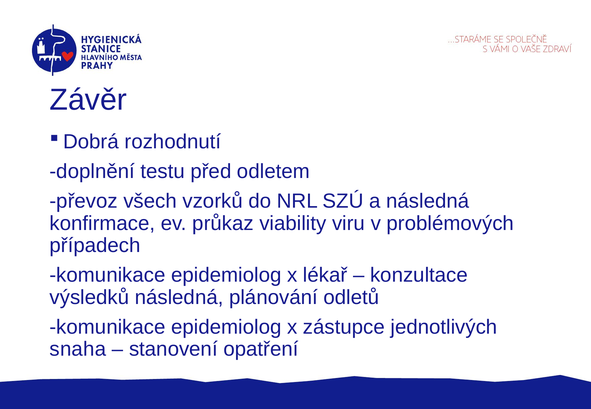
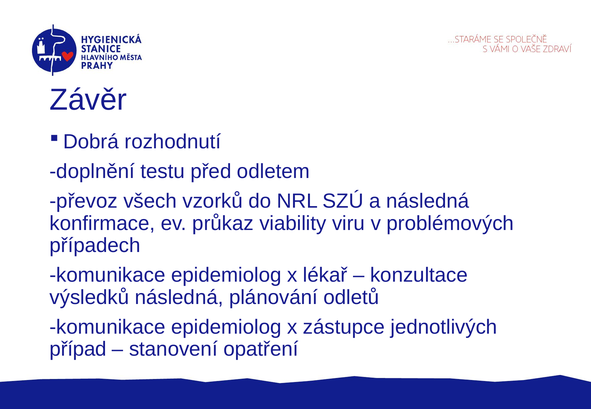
snaha: snaha -> případ (78, 349)
